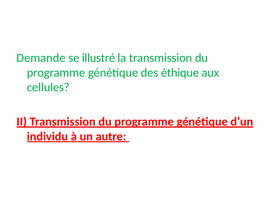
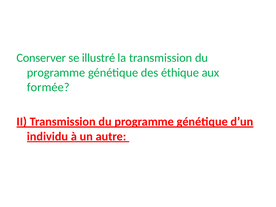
Demande: Demande -> Conserver (41, 58)
cellules: cellules -> formée (48, 87)
